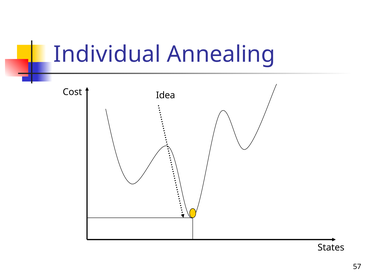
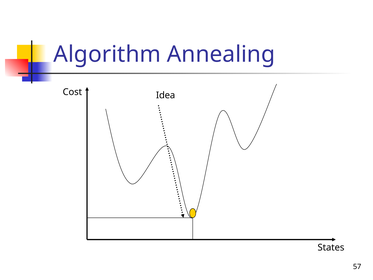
Individual: Individual -> Algorithm (107, 54)
